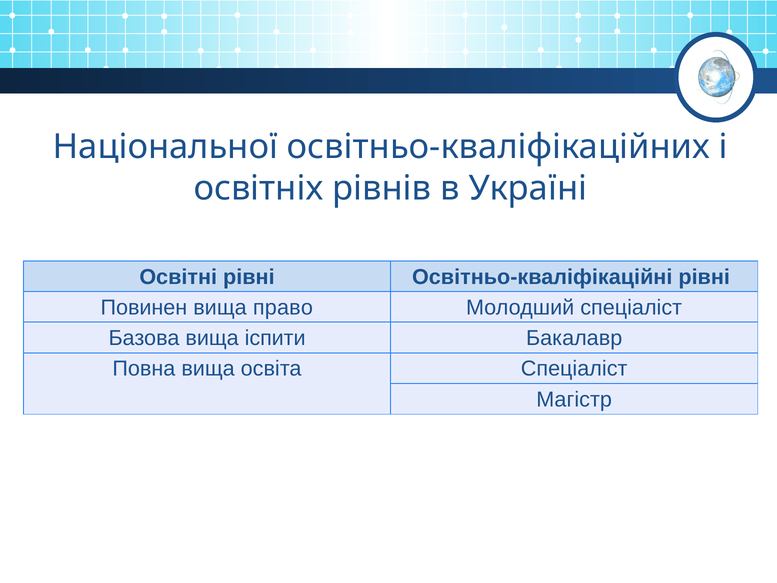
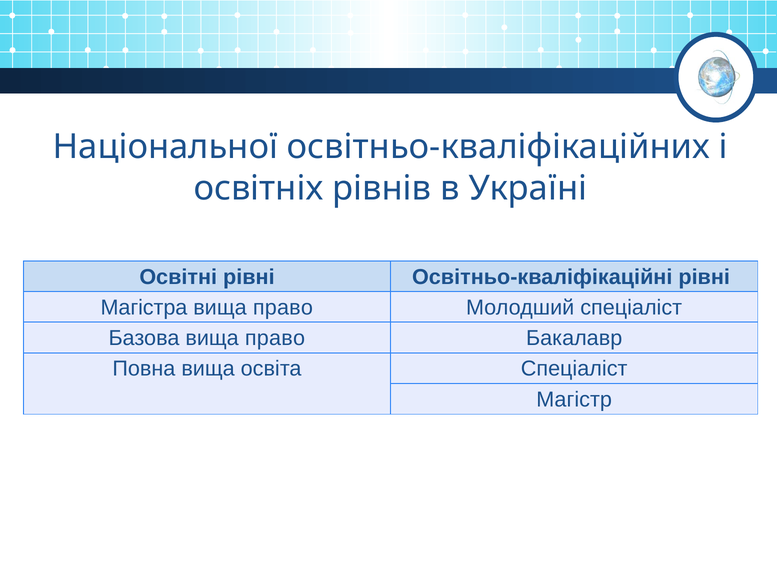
Повинен: Повинен -> Магістра (144, 307)
Базова вища іспити: іспити -> право (275, 338)
